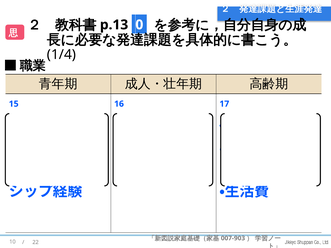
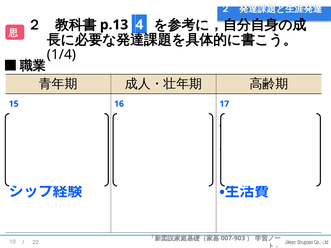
0: 0 -> 4 (139, 25)
